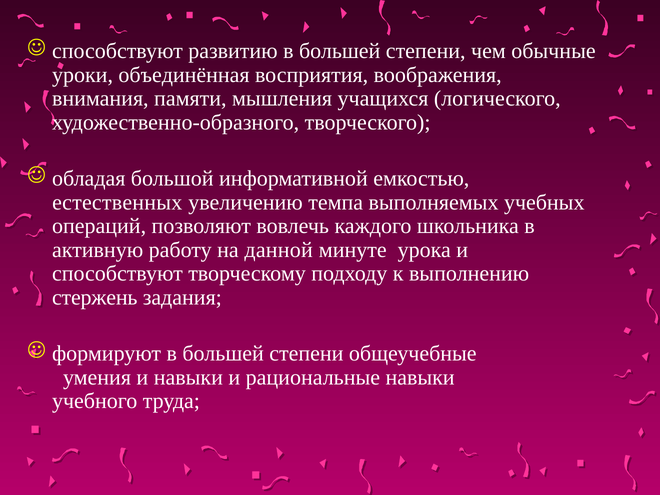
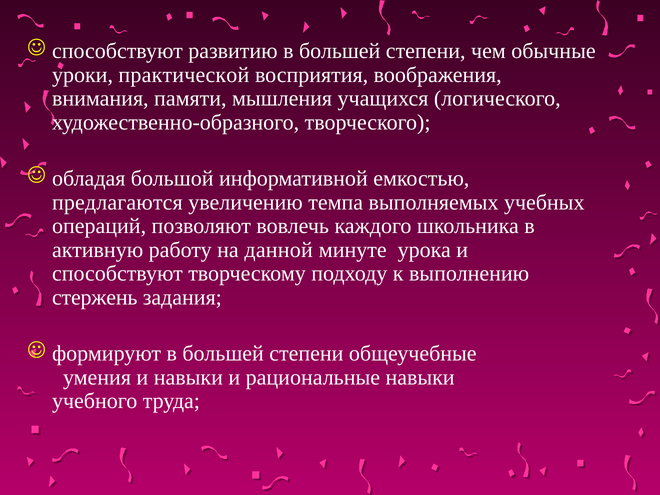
объединённая: объединённая -> практической (184, 75)
естественных: естественных -> предлагаются (117, 202)
